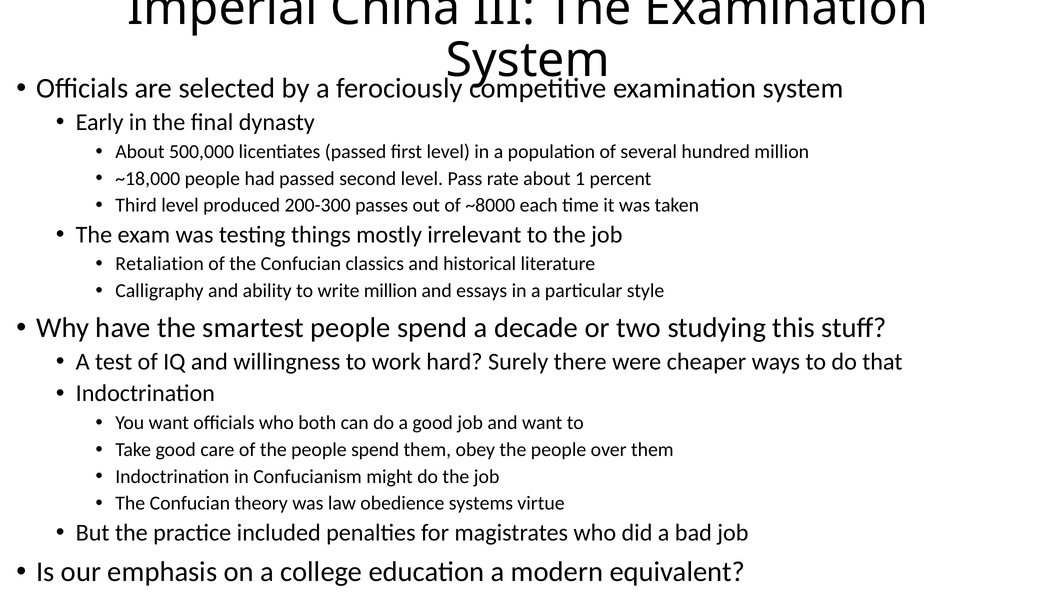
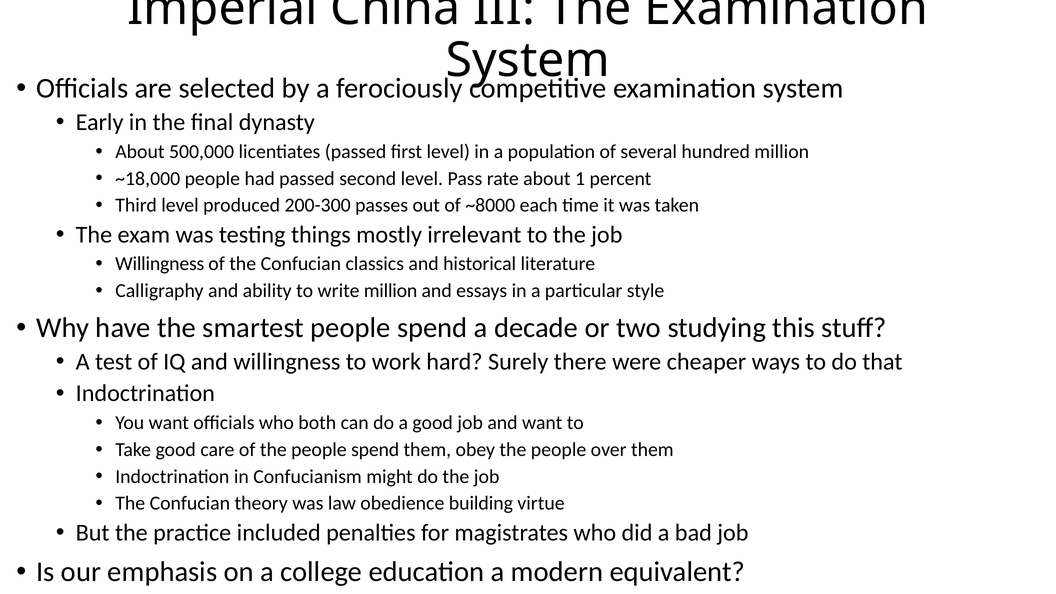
Retaliation: Retaliation -> Willingness (160, 264)
systems: systems -> building (481, 503)
